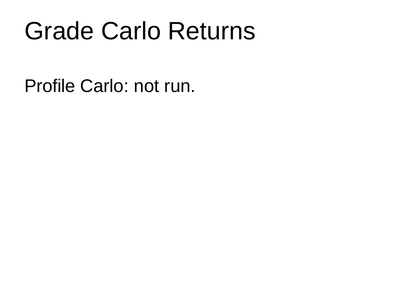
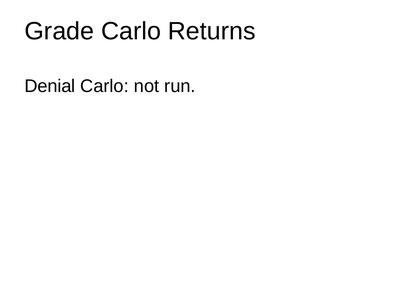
Profile: Profile -> Denial (50, 86)
